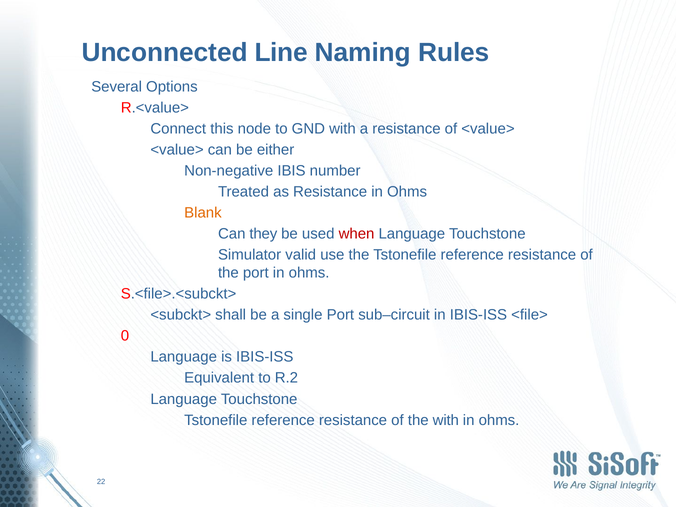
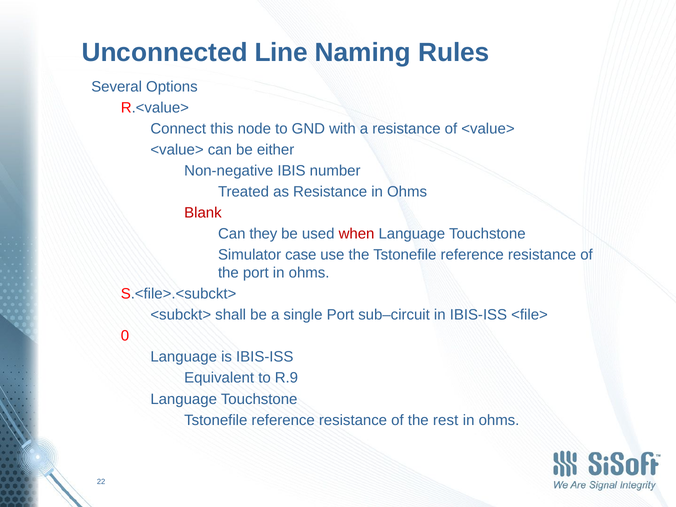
Blank colour: orange -> red (203, 213)
valid: valid -> case (301, 255)
R.2: R.2 -> R.9 (286, 378)
the with: with -> rest (446, 420)
